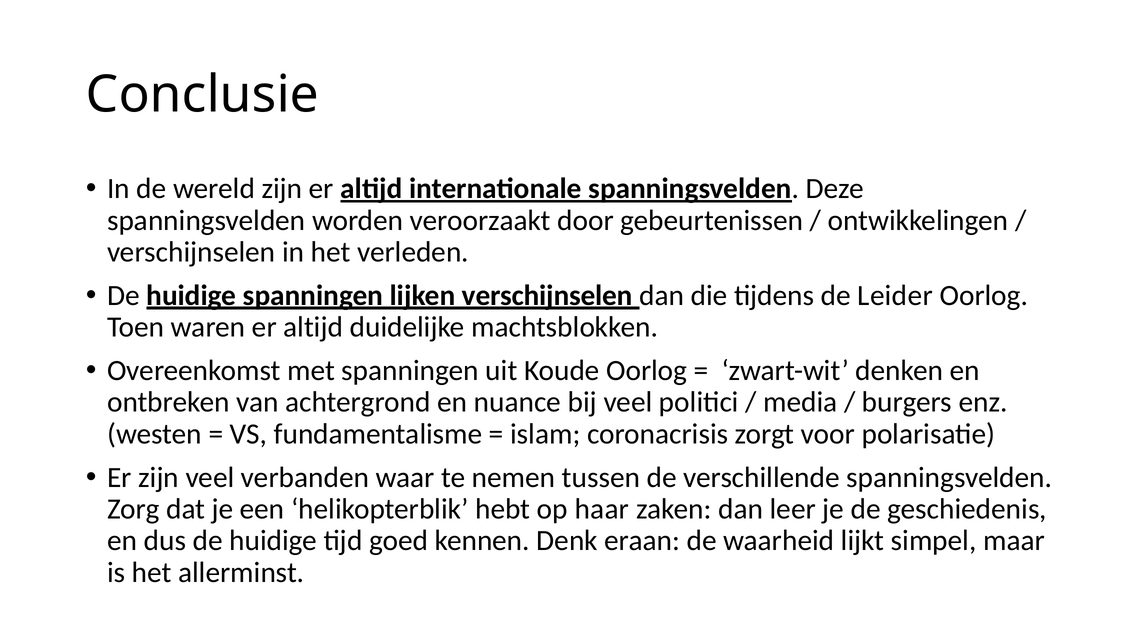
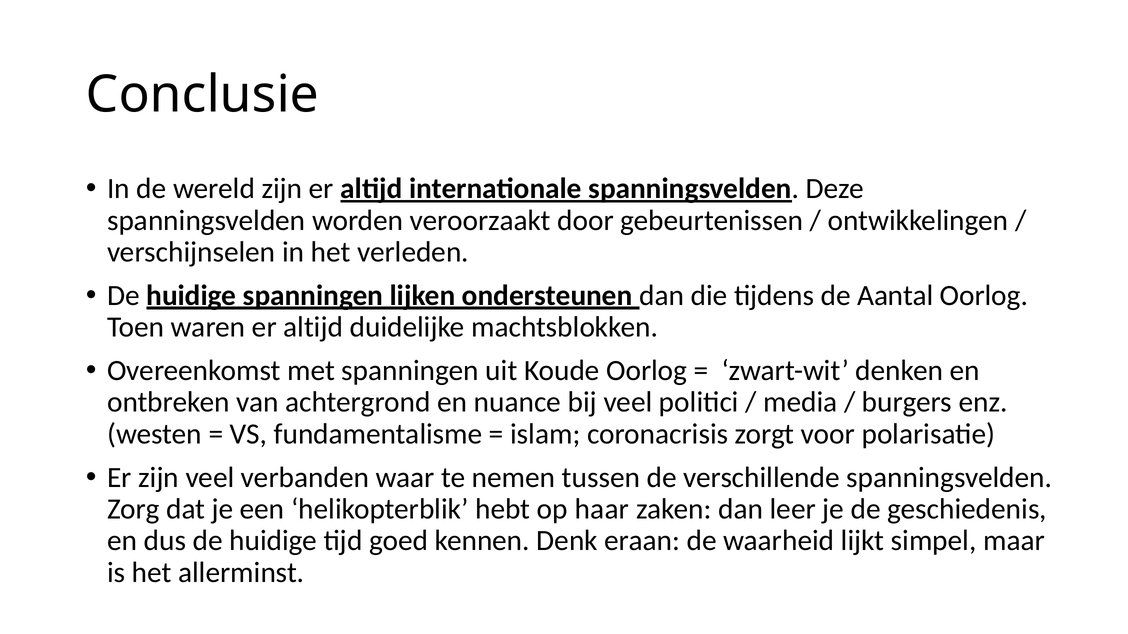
lijken verschijnselen: verschijnselen -> ondersteunen (547, 296)
Leider: Leider -> Aantal (895, 296)
